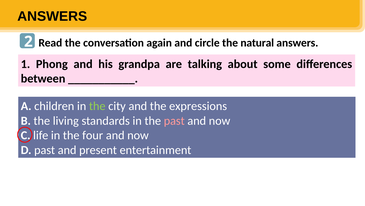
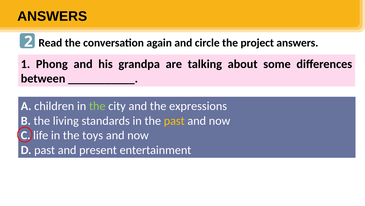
natural: natural -> project (257, 43)
past colour: pink -> yellow (174, 120)
four: four -> toys (93, 135)
